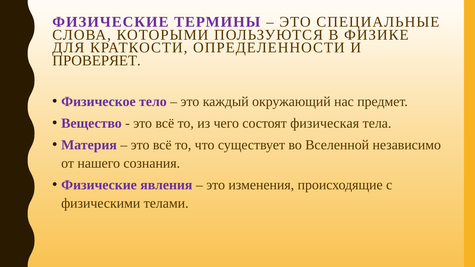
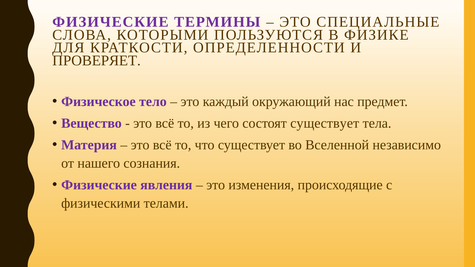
состоят физическая: физическая -> существует (325, 123)
